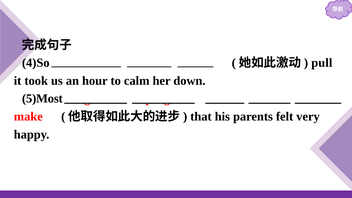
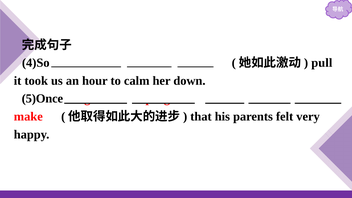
5)Most: 5)Most -> 5)Once (42, 99)
